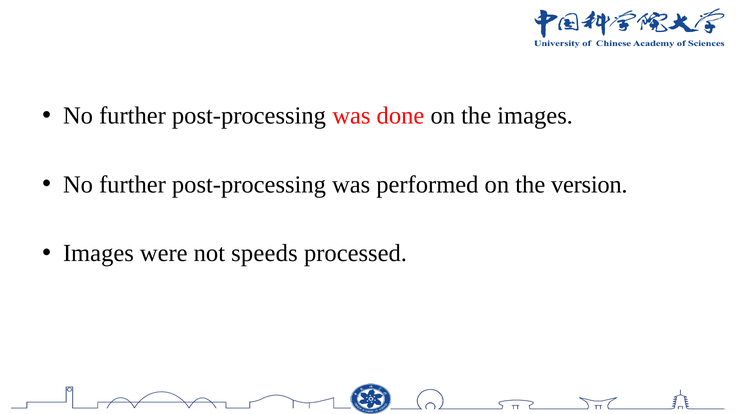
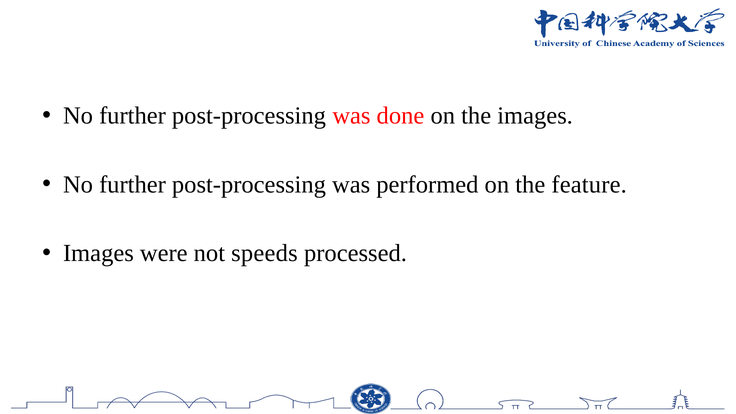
version: version -> feature (589, 185)
